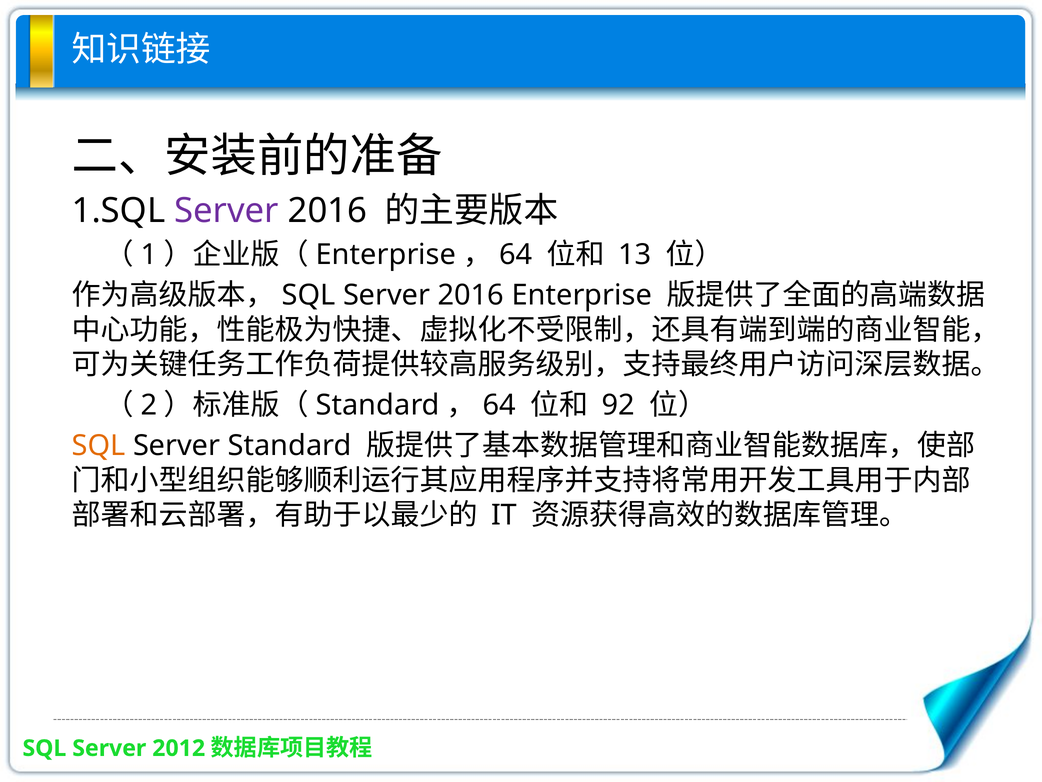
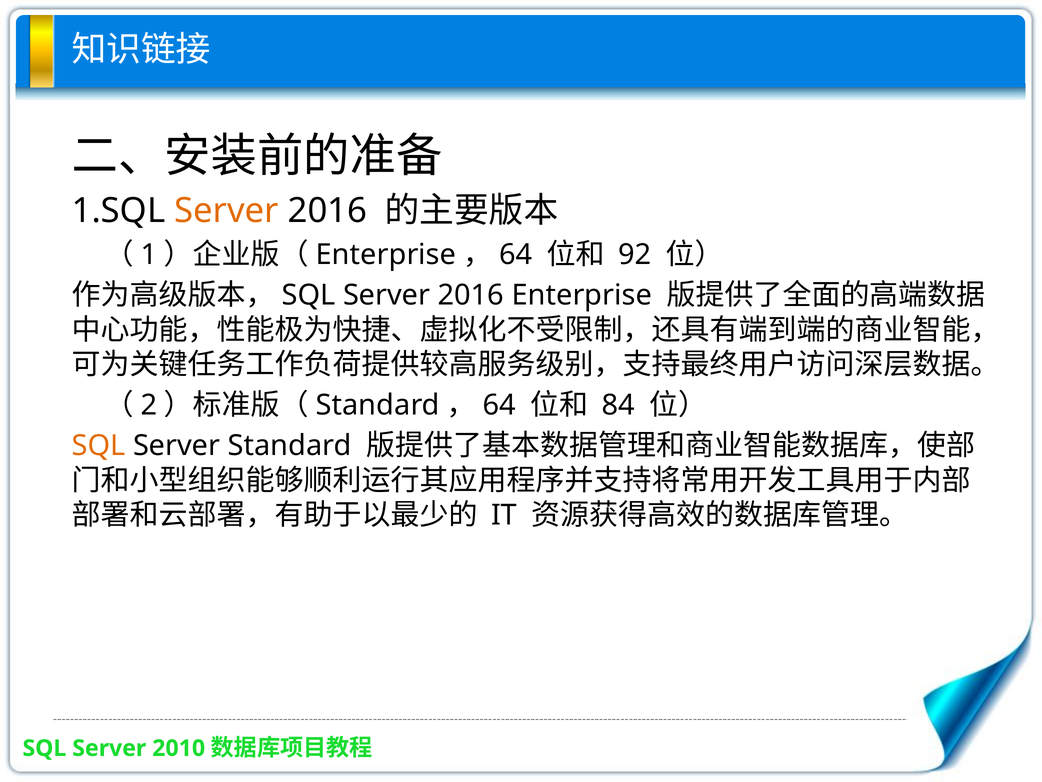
Server colour: purple -> orange (226, 211)
13: 13 -> 92 (635, 254)
92: 92 -> 84 (618, 405)
2012: 2012 -> 2010 (179, 748)
